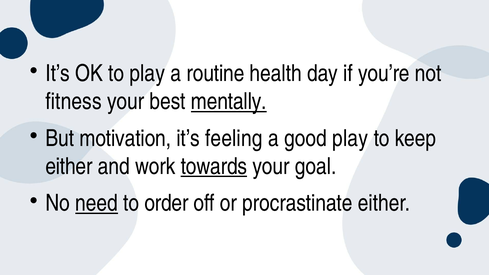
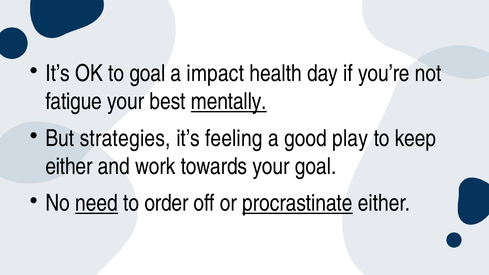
to play: play -> goal (147, 73)
routine: routine -> impact (215, 73)
fitness: fitness -> fatigue (74, 102)
motivation: motivation -> strategies (125, 138)
towards underline: present -> none (214, 166)
procrastinate underline: none -> present (297, 203)
